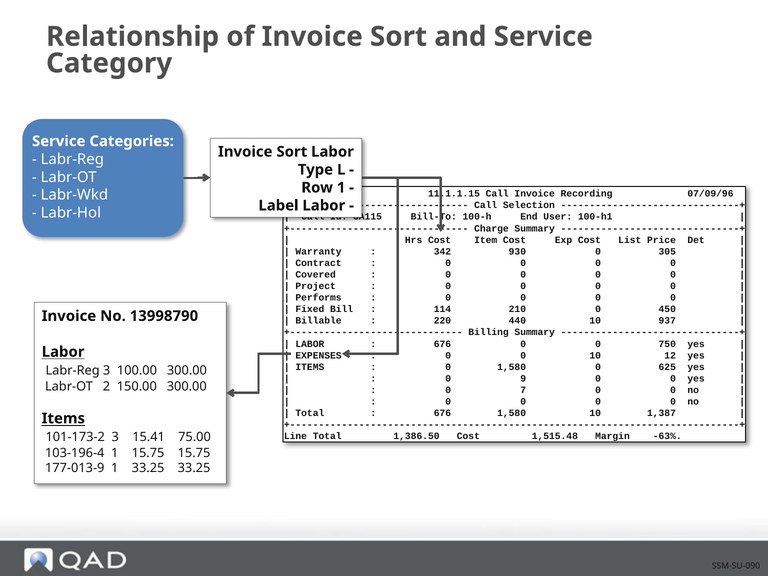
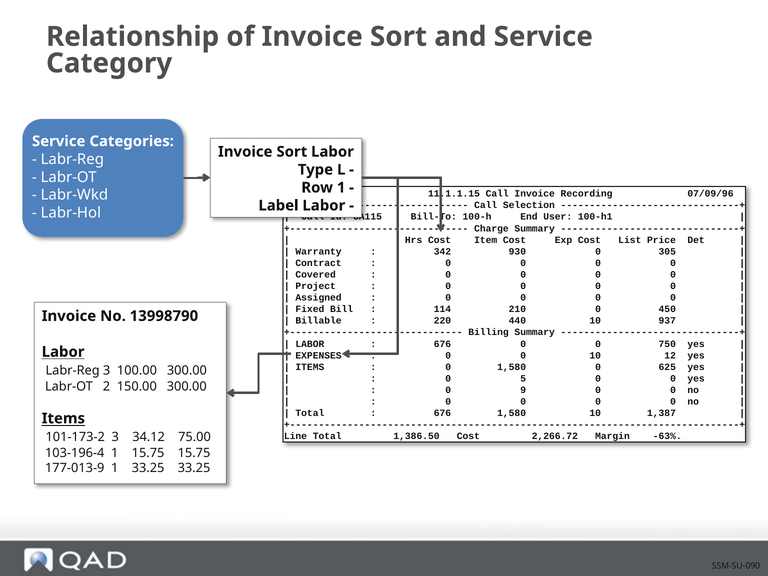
Performs: Performs -> Assigned (319, 298)
9: 9 -> 5 (523, 378)
7: 7 -> 9 (523, 390)
1,515.48: 1,515.48 -> 2,266.72 (555, 436)
15.41: 15.41 -> 34.12 (149, 437)
